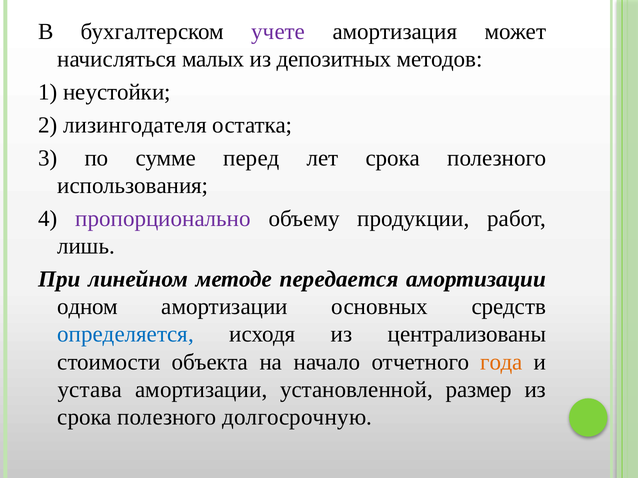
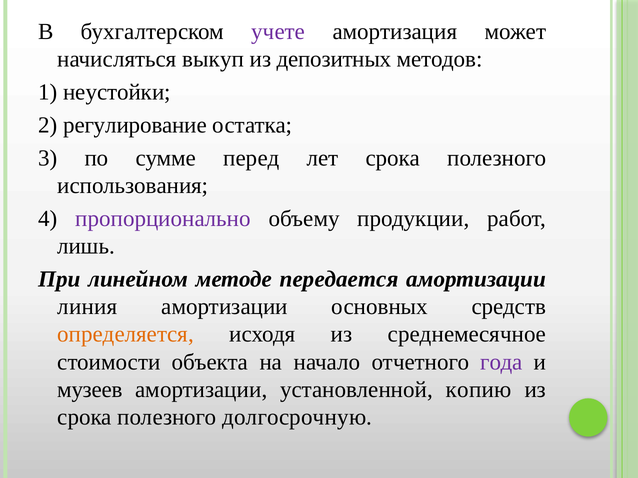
малых: малых -> выкуп (213, 59)
лизингодателя: лизингодателя -> регулирование (135, 125)
одном: одном -> линия (87, 307)
определяется colour: blue -> orange (126, 335)
централизованы: централизованы -> среднемесячное (467, 335)
года colour: orange -> purple (502, 362)
устава: устава -> музеев (90, 390)
размер: размер -> копию (479, 390)
